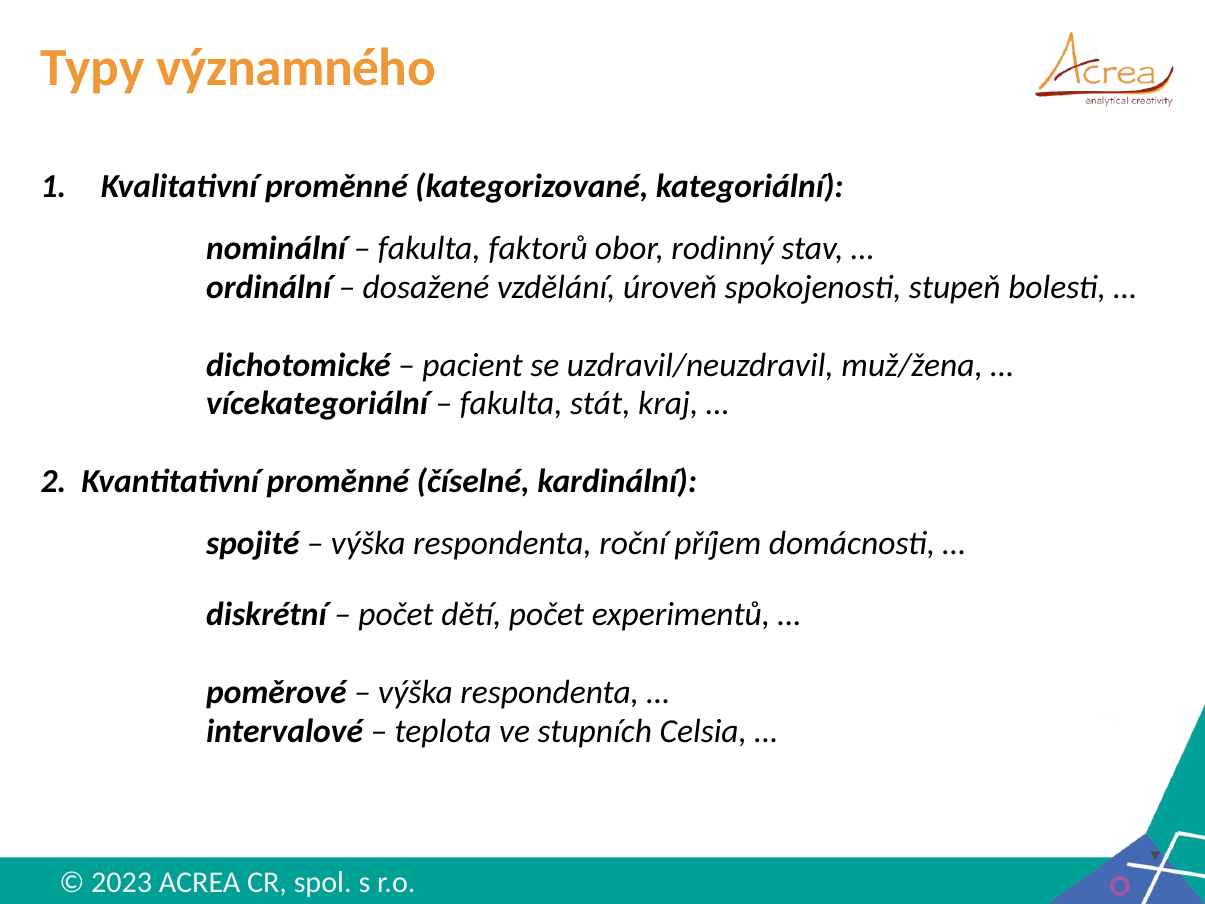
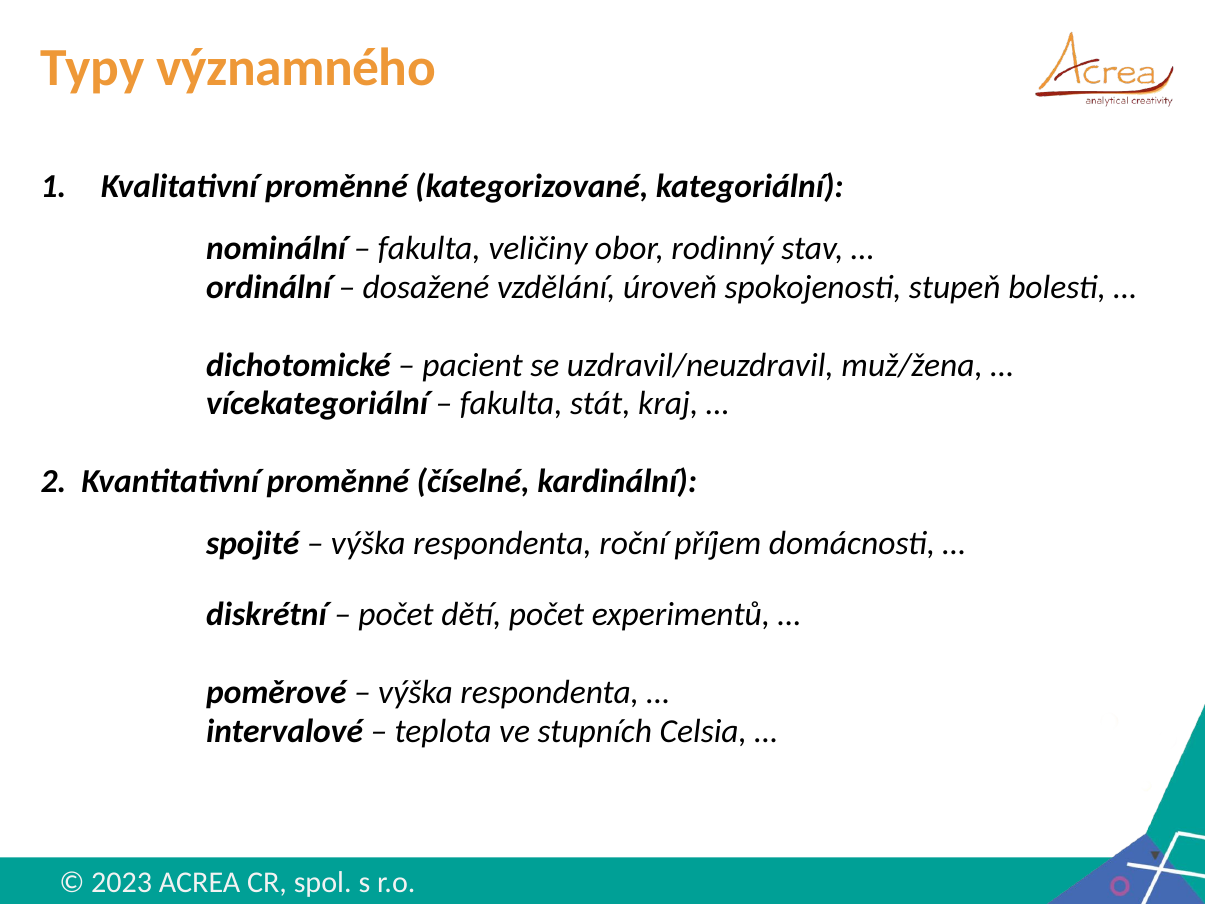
faktorů: faktorů -> veličiny (538, 248)
